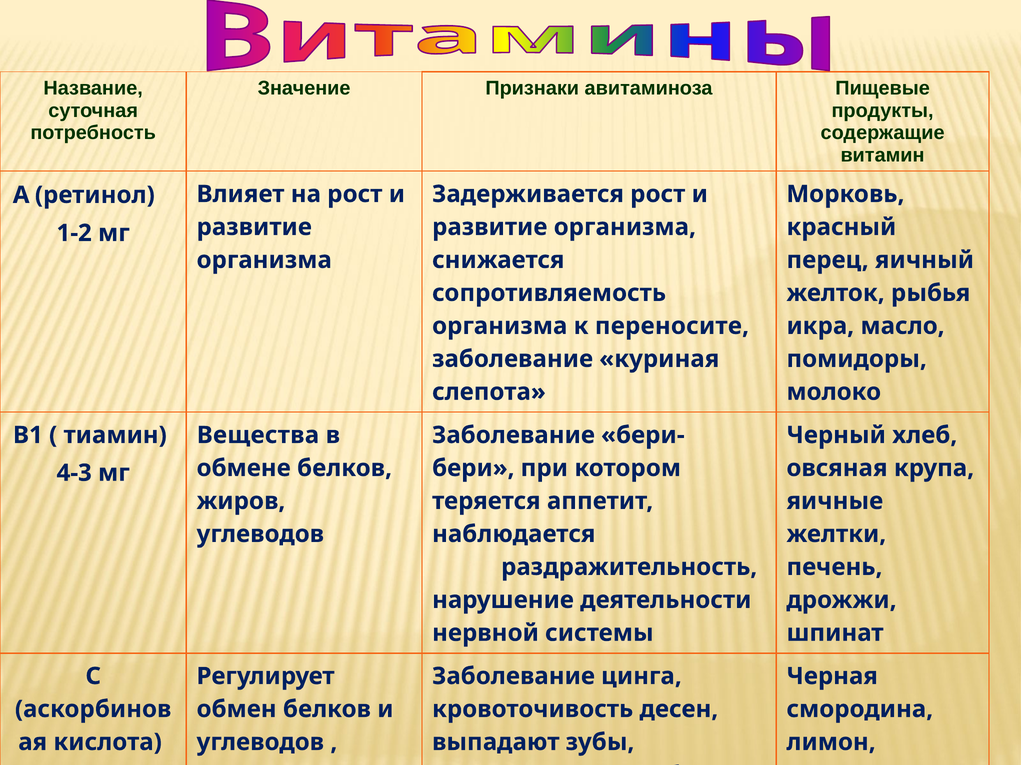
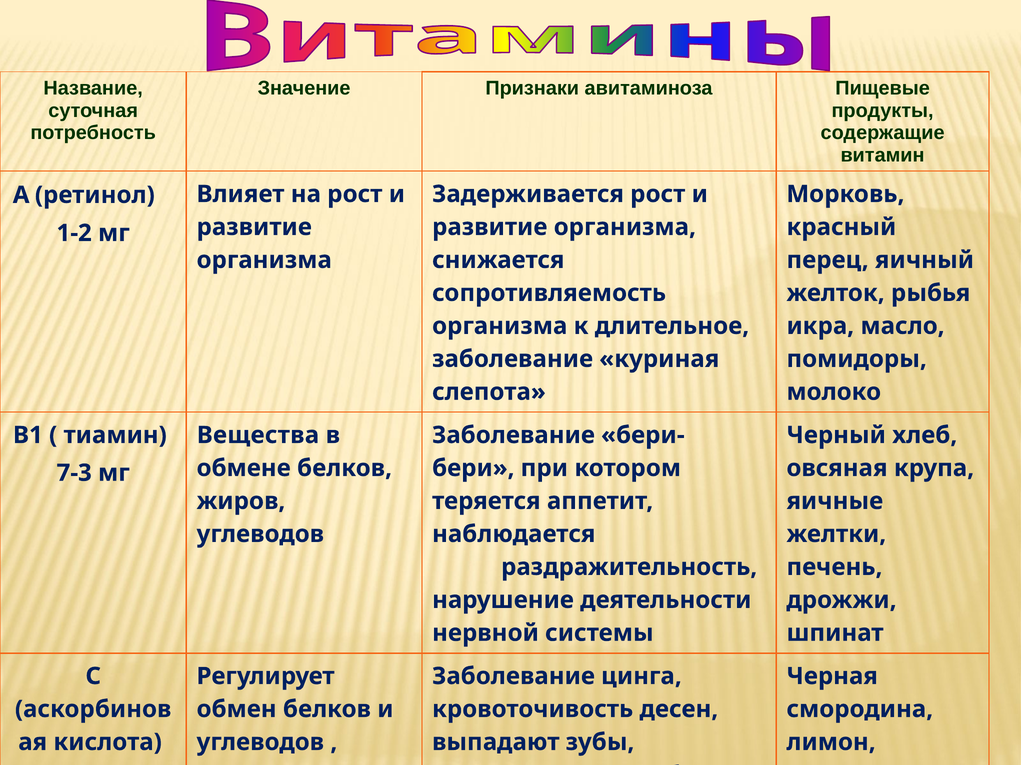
переносите: переносите -> длительное (672, 326)
4-3: 4-3 -> 7-3 (74, 473)
